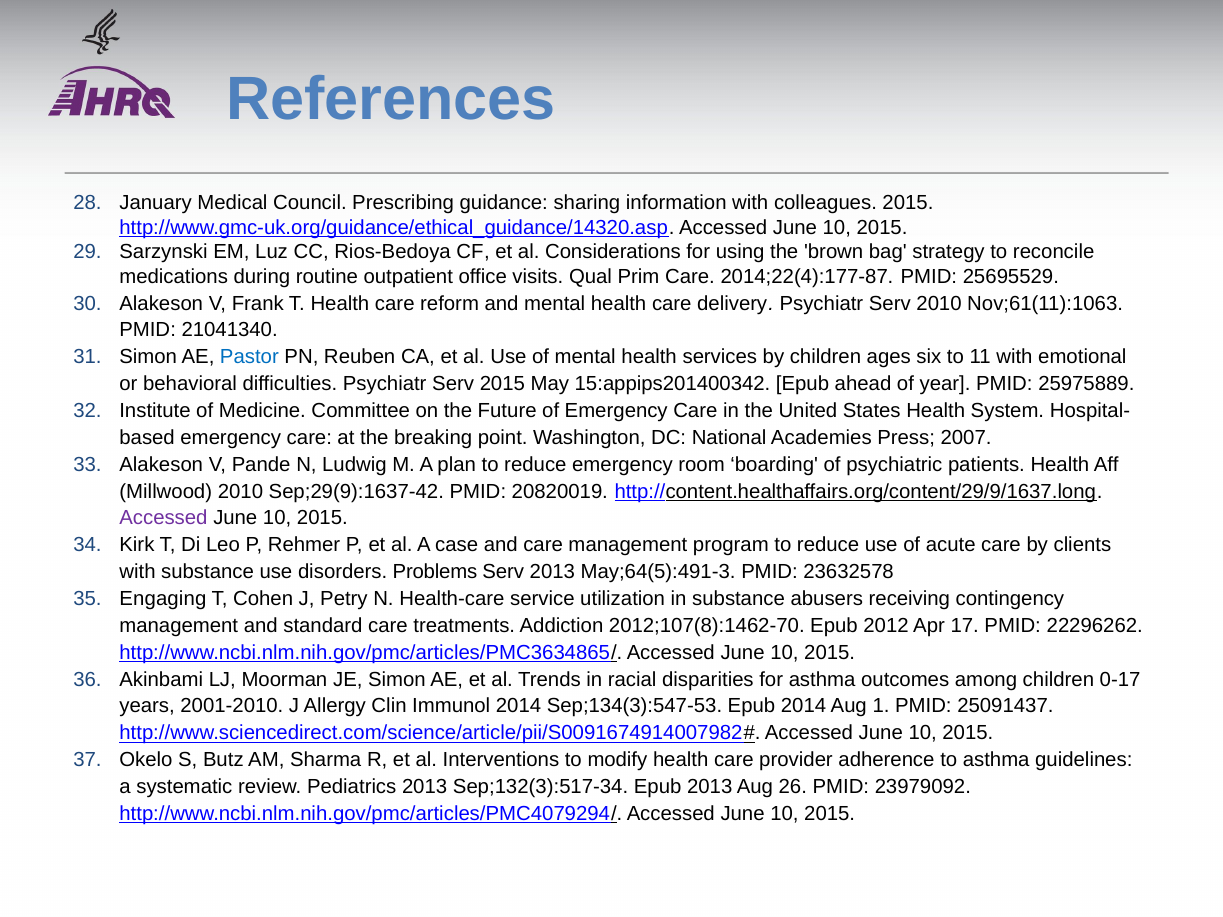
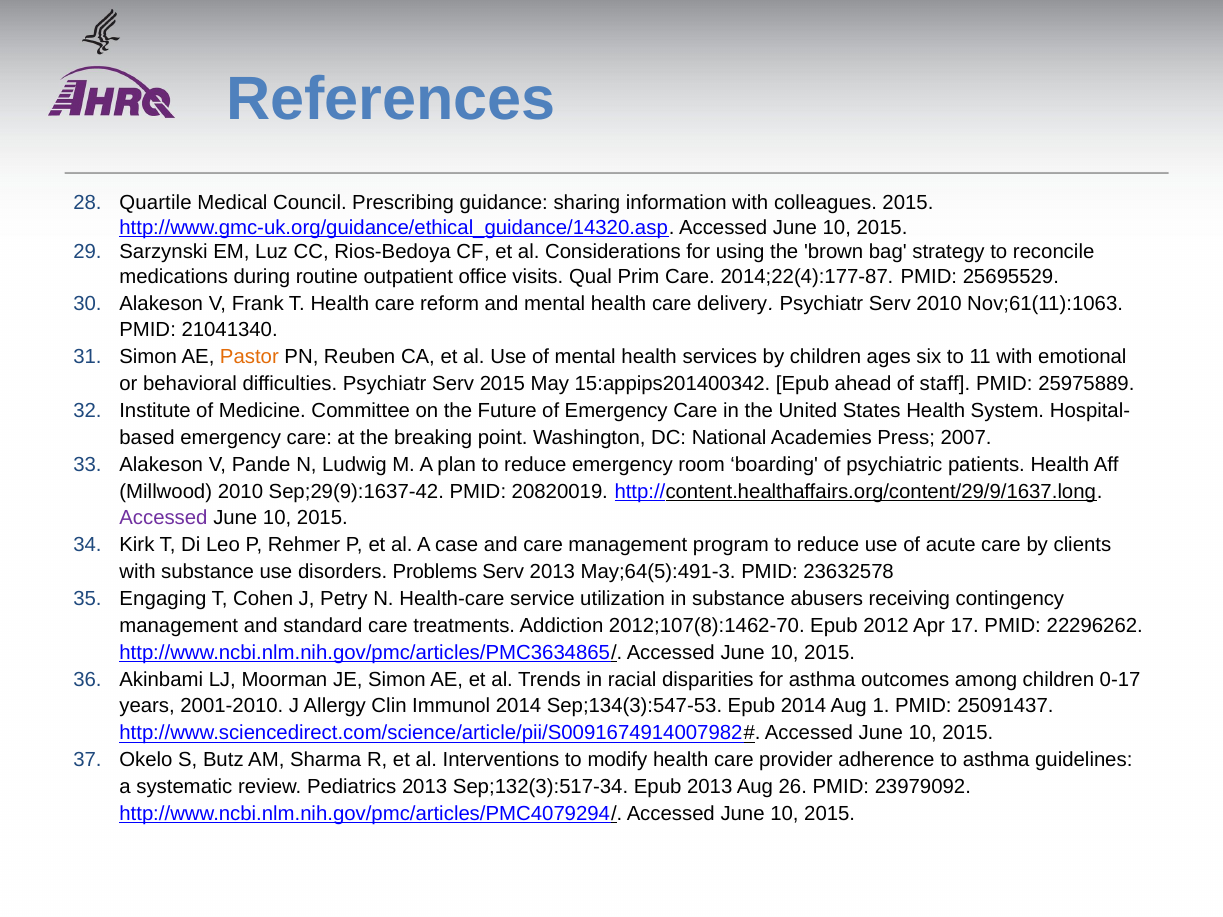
January: January -> Quartile (156, 203)
Pastor colour: blue -> orange (249, 357)
year: year -> staff (945, 384)
